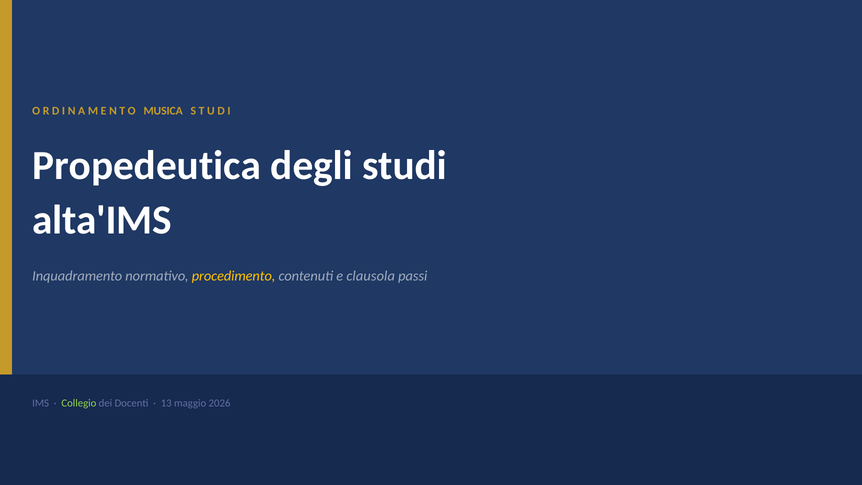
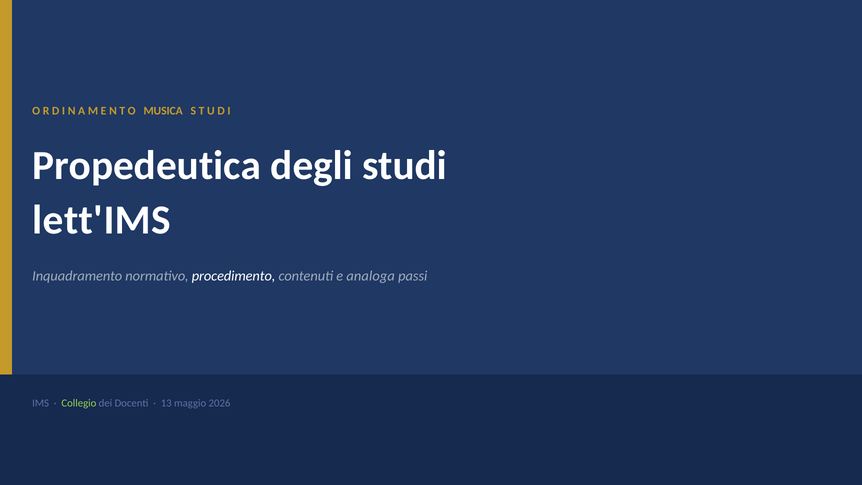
alta'IMS: alta'IMS -> lett'IMS (102, 220)
procedimento colour: yellow -> white (234, 276)
clausola: clausola -> analoga (371, 276)
